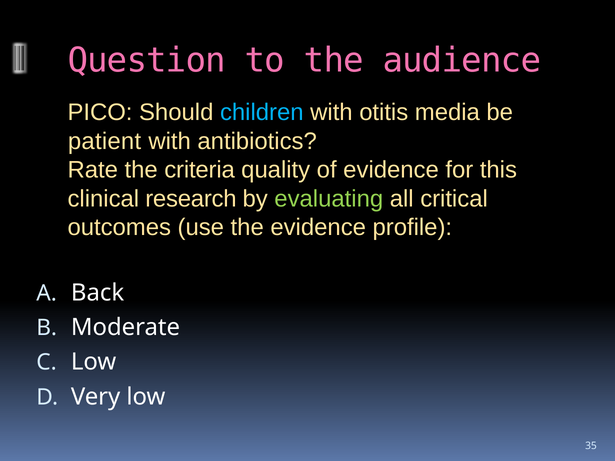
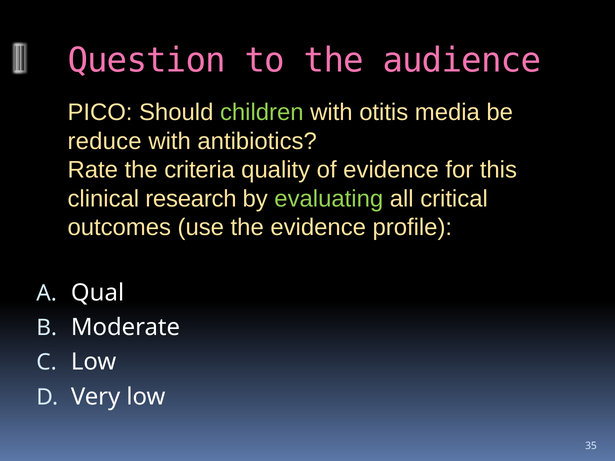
children colour: light blue -> light green (262, 113)
patient: patient -> reduce (105, 141)
Back: Back -> Qual (98, 293)
